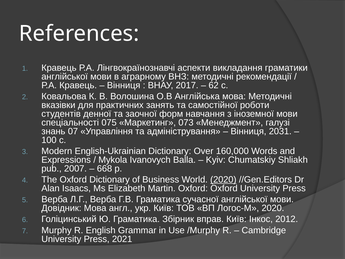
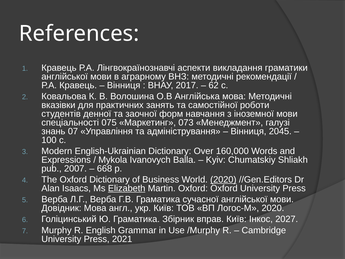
2031: 2031 -> 2045 (280, 131)
Elizabeth underline: none -> present (127, 188)
2012: 2012 -> 2027 (287, 219)
